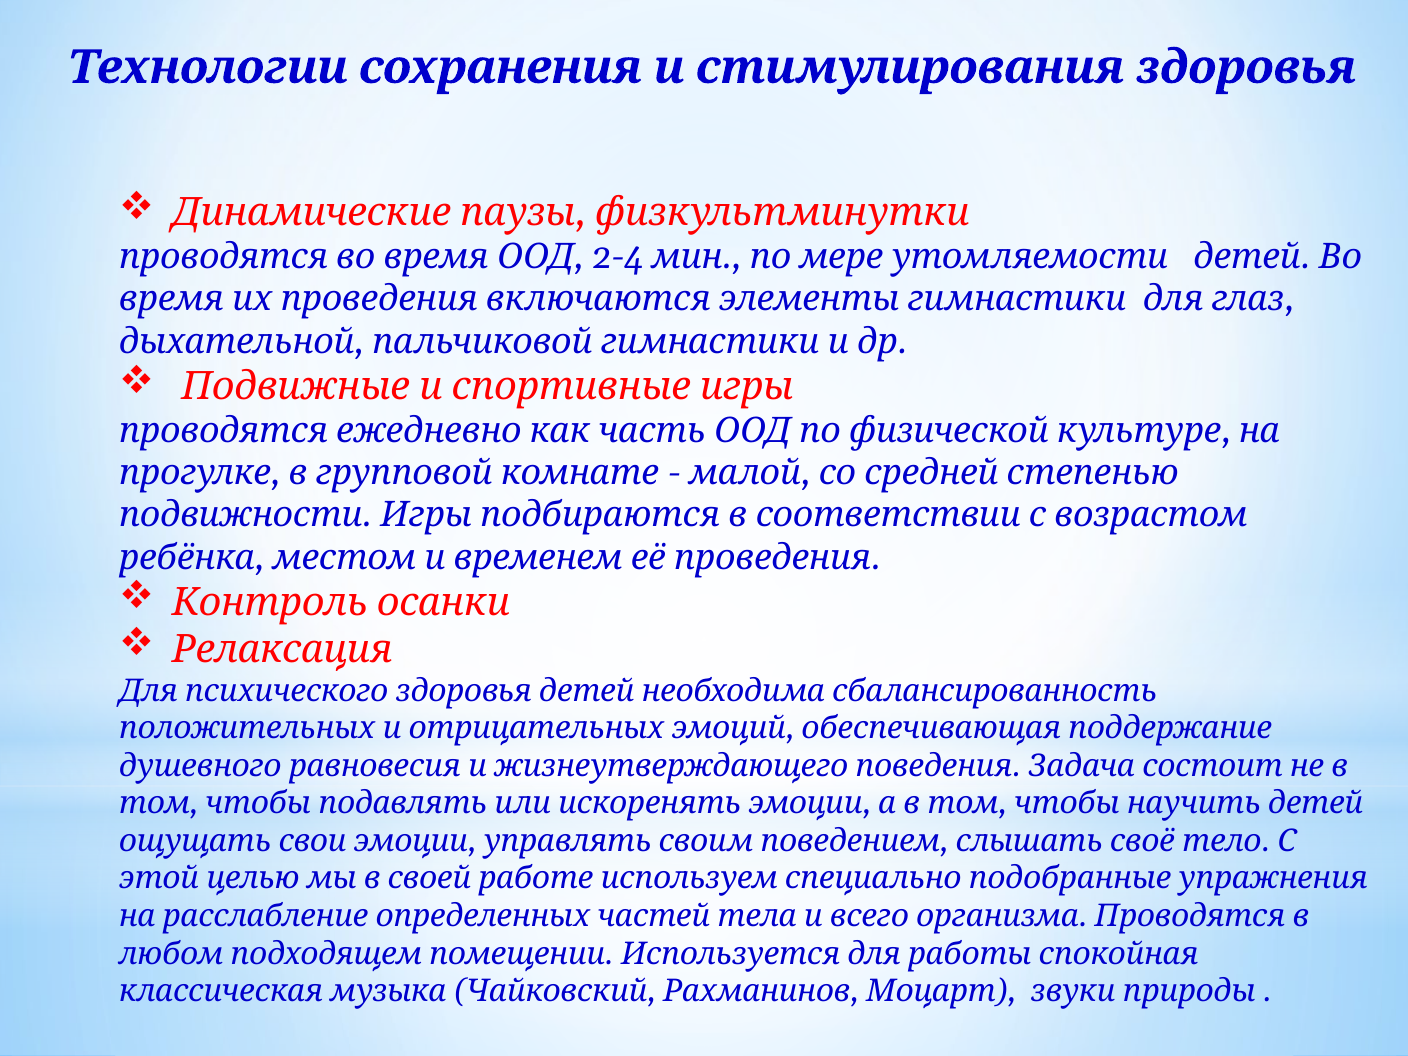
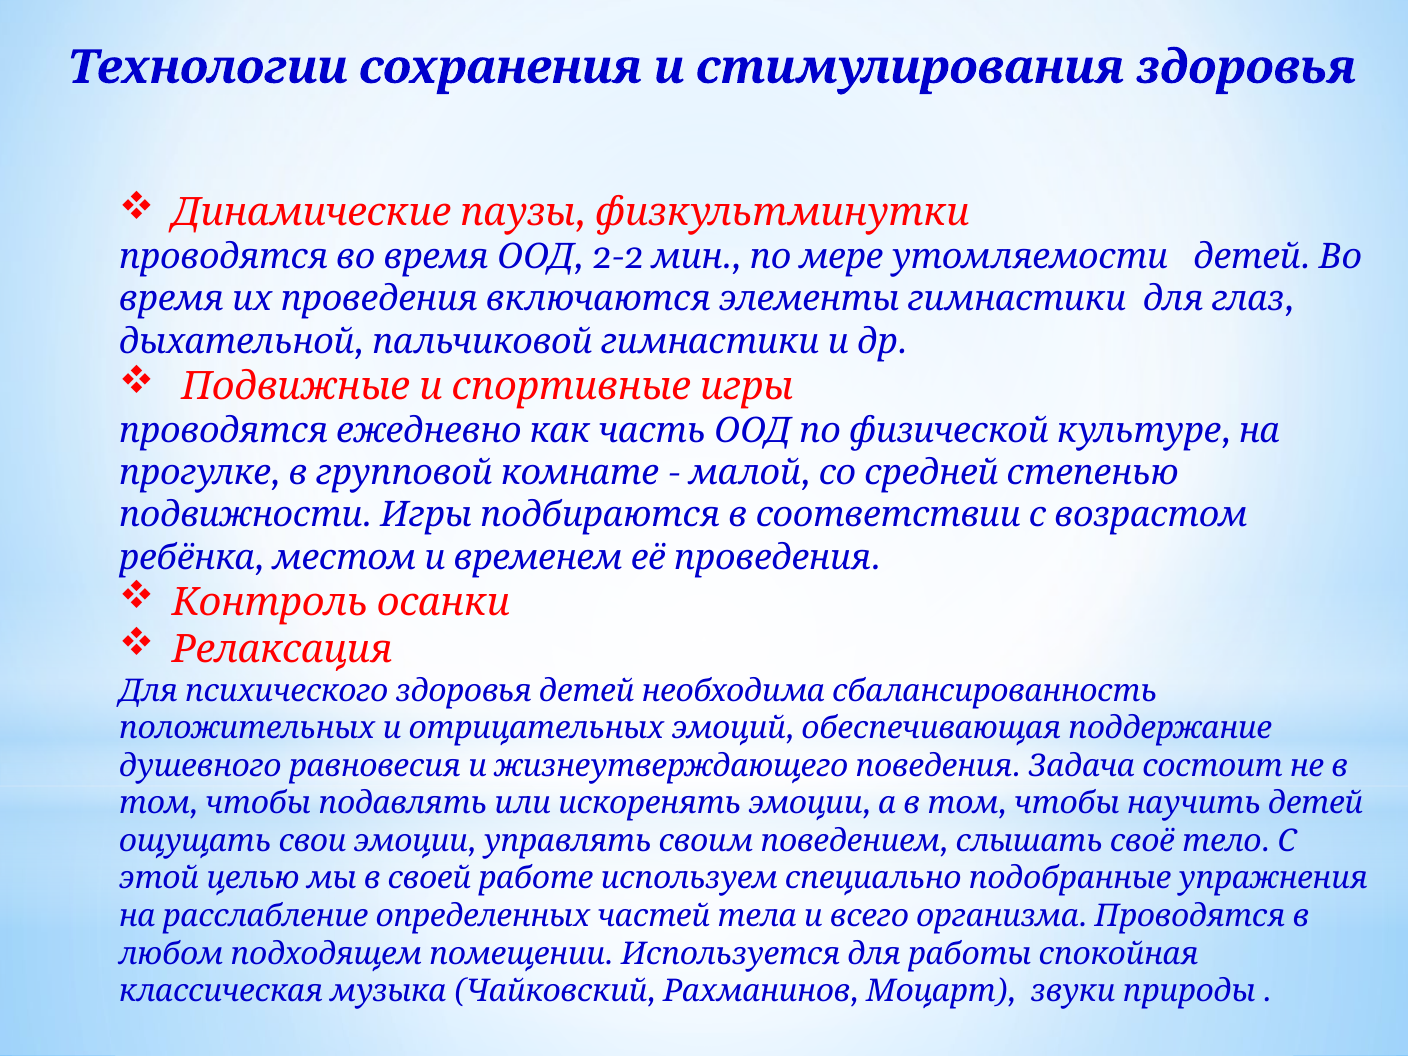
2-4: 2-4 -> 2-2 (618, 257)
